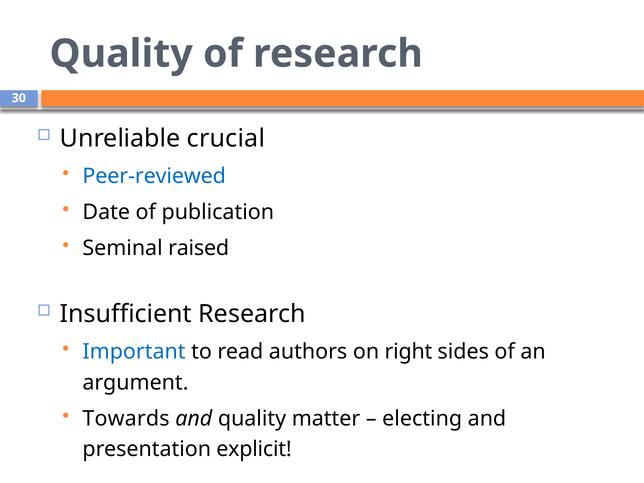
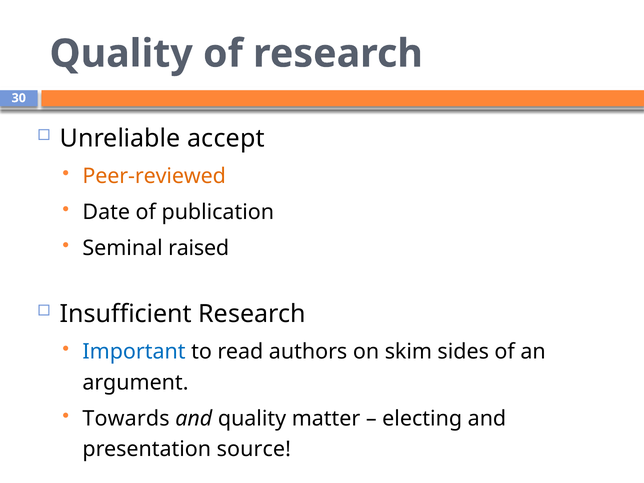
crucial: crucial -> accept (226, 139)
Peer-reviewed colour: blue -> orange (154, 176)
right: right -> skim (408, 352)
explicit: explicit -> source (254, 449)
